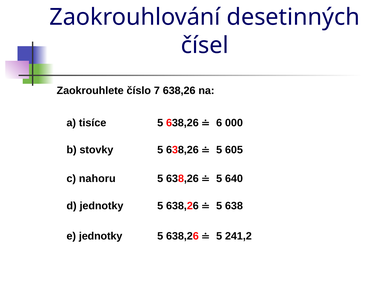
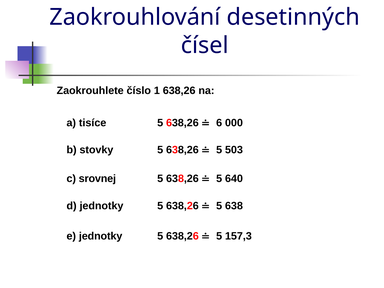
7: 7 -> 1 (157, 91)
605: 605 -> 503 (234, 150)
nahoru: nahoru -> srovnej (97, 179)
241,2: 241,2 -> 157,3 (238, 236)
